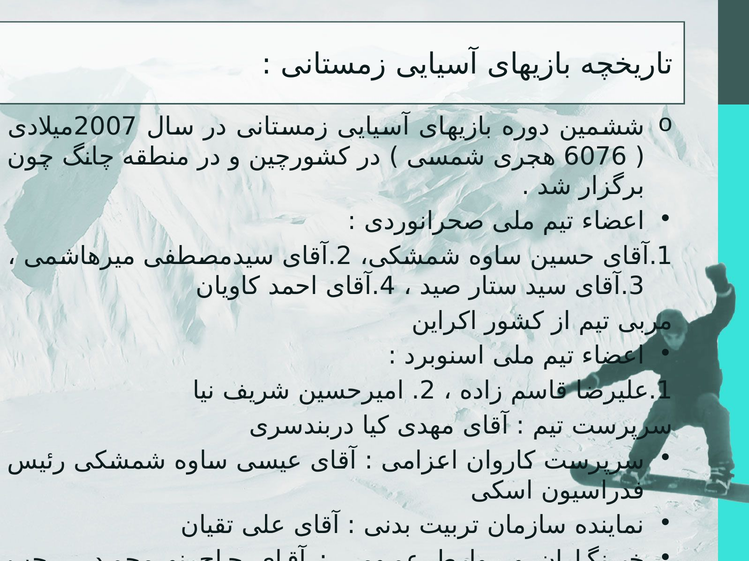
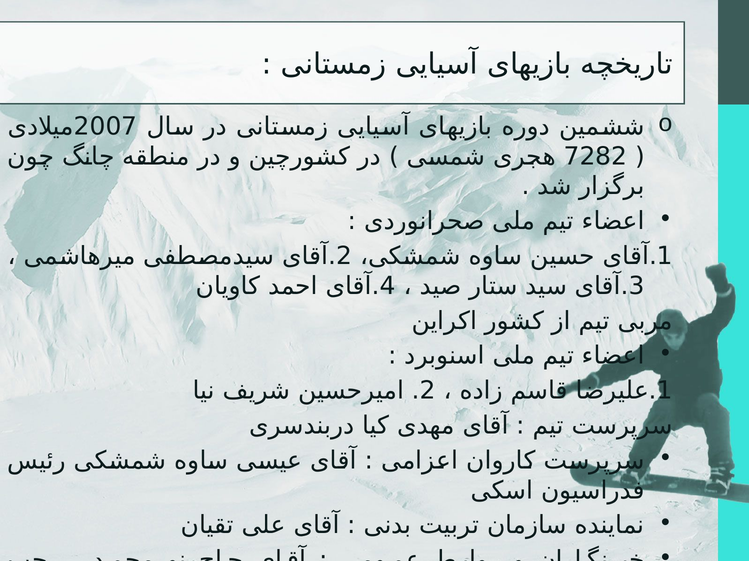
6076: 6076 -> 7282 (595, 157)
